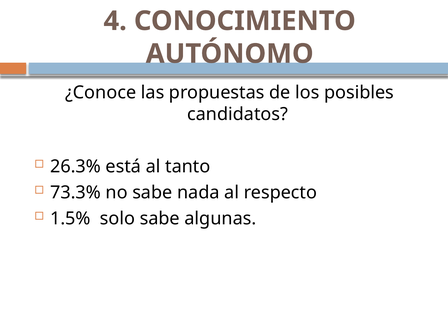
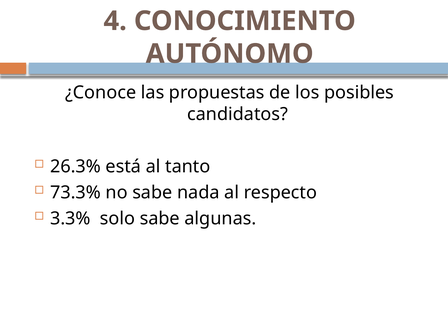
1.5%: 1.5% -> 3.3% (70, 218)
